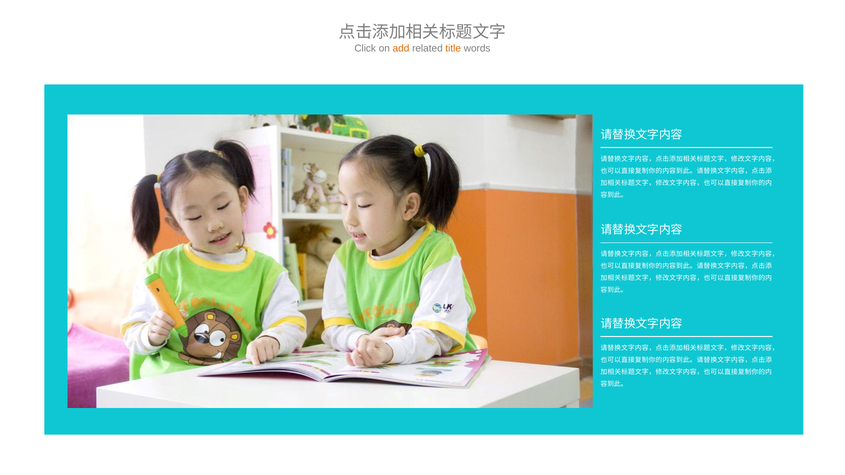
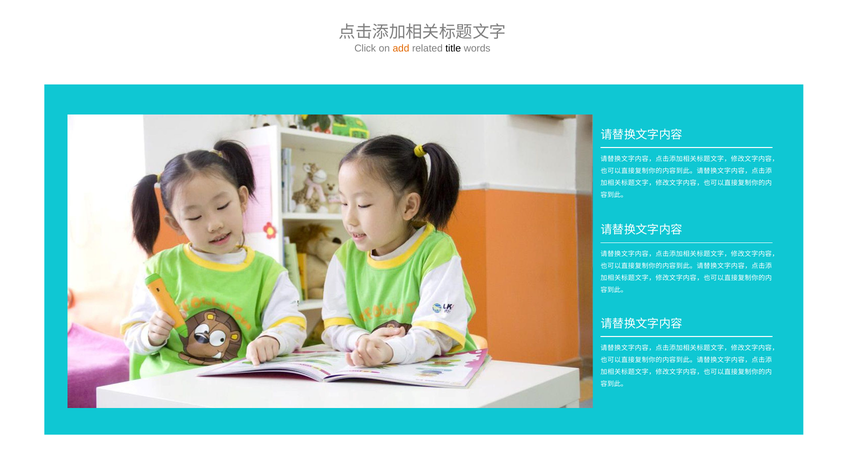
title colour: orange -> black (453, 48)
